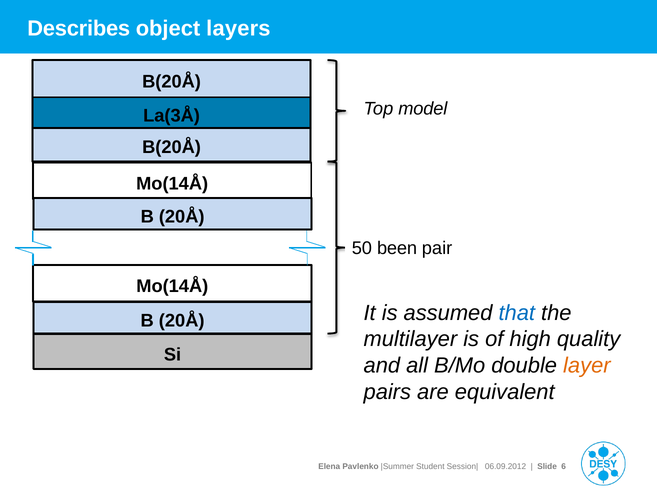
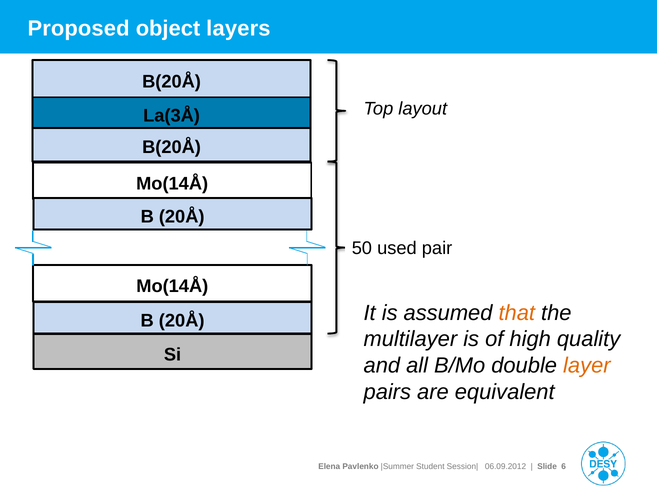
Describes: Describes -> Proposed (79, 29)
model: model -> layout (423, 108)
been: been -> used (397, 248)
that colour: blue -> orange (517, 313)
